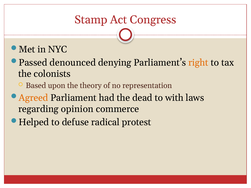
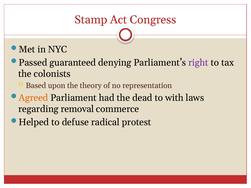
denounced: denounced -> guaranteed (73, 63)
right colour: orange -> purple (198, 63)
opinion: opinion -> removal (77, 109)
